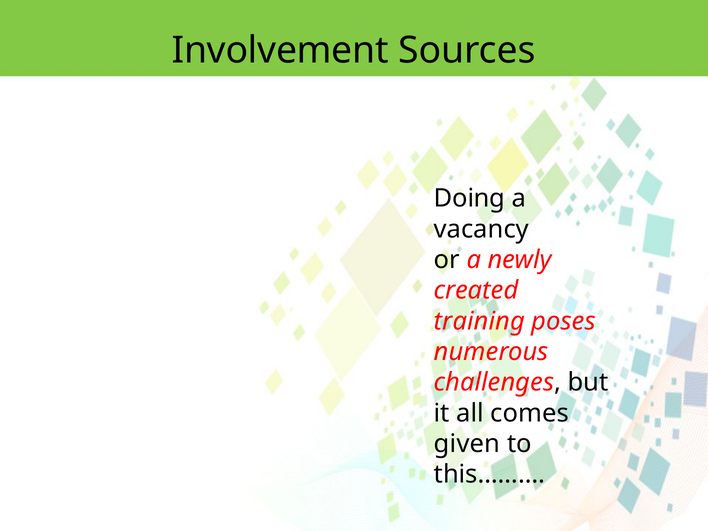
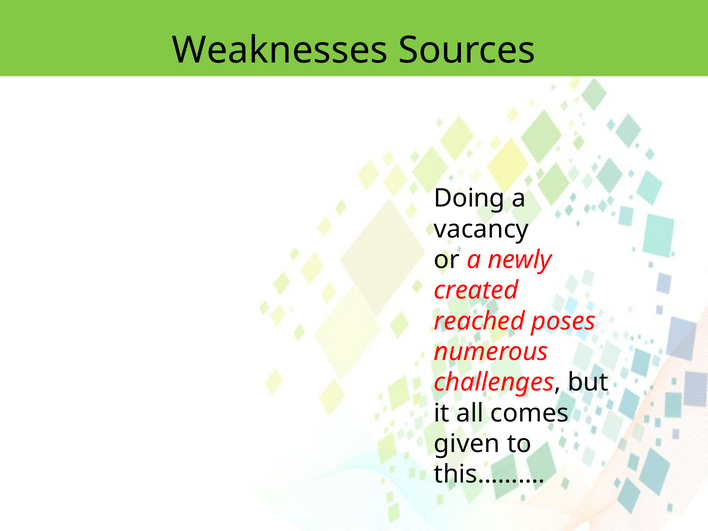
Involvement: Involvement -> Weaknesses (280, 51)
training: training -> reached (479, 321)
